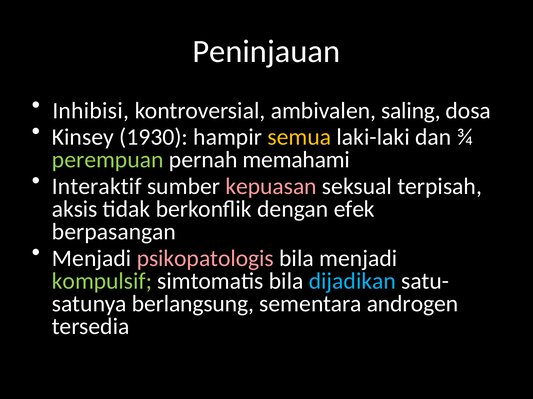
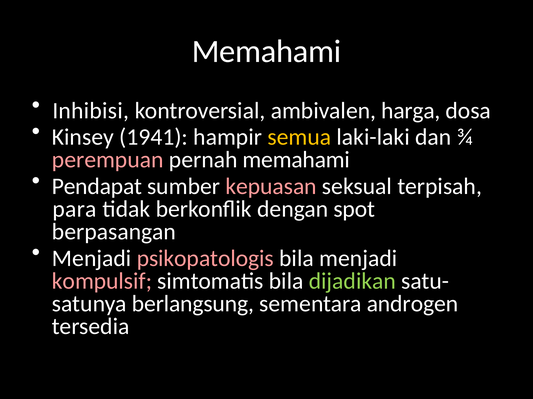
Peninjauan: Peninjauan -> Memahami (266, 52)
saling: saling -> harga (411, 111)
1930: 1930 -> 1941 (154, 137)
perempuan colour: light green -> pink (108, 160)
Interaktif: Interaktif -> Pendapat (97, 187)
aksis: aksis -> para (74, 209)
efek: efek -> spot (354, 209)
kompulsif colour: light green -> pink (102, 281)
dijadikan colour: light blue -> light green (352, 281)
